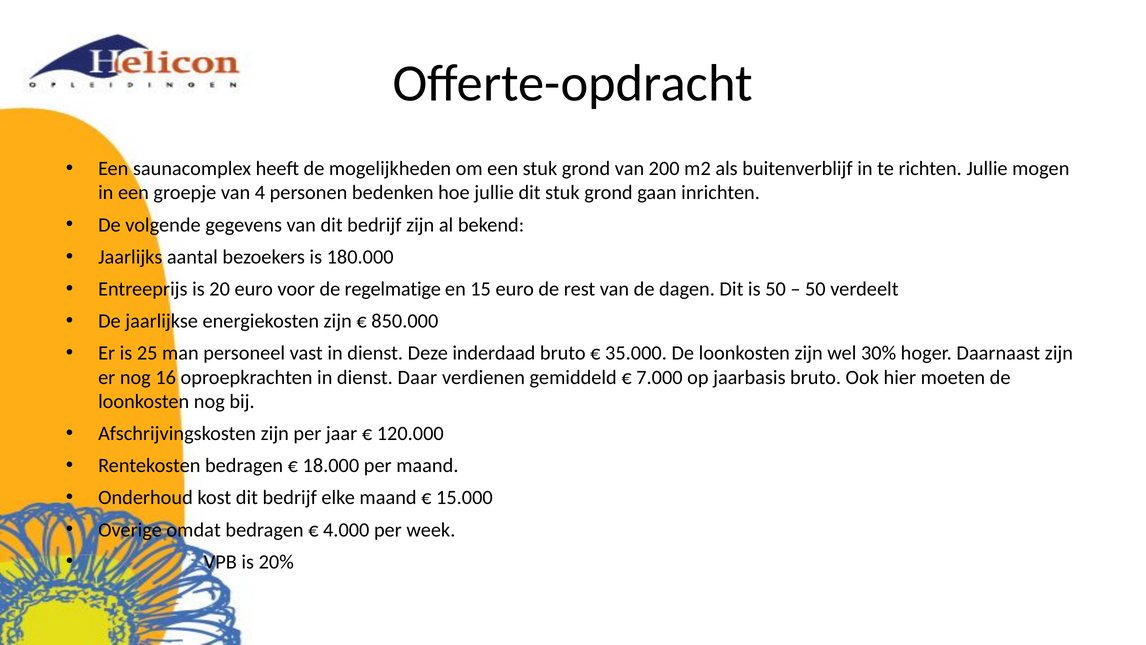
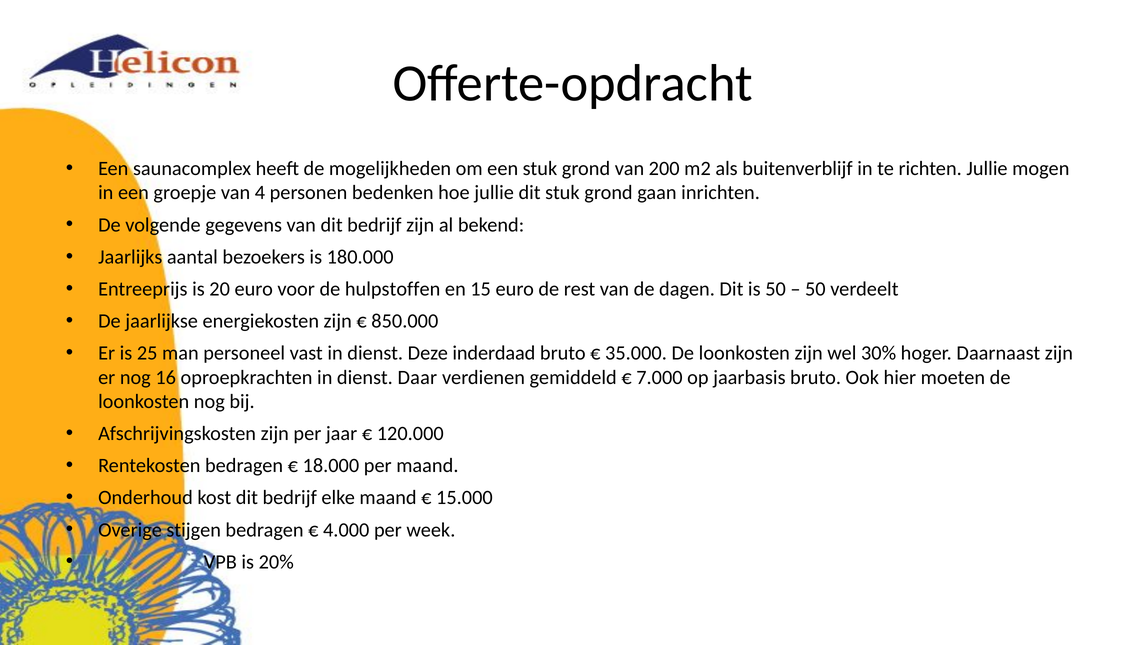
regelmatige: regelmatige -> hulpstoffen (393, 289)
omdat: omdat -> stijgen (194, 530)
